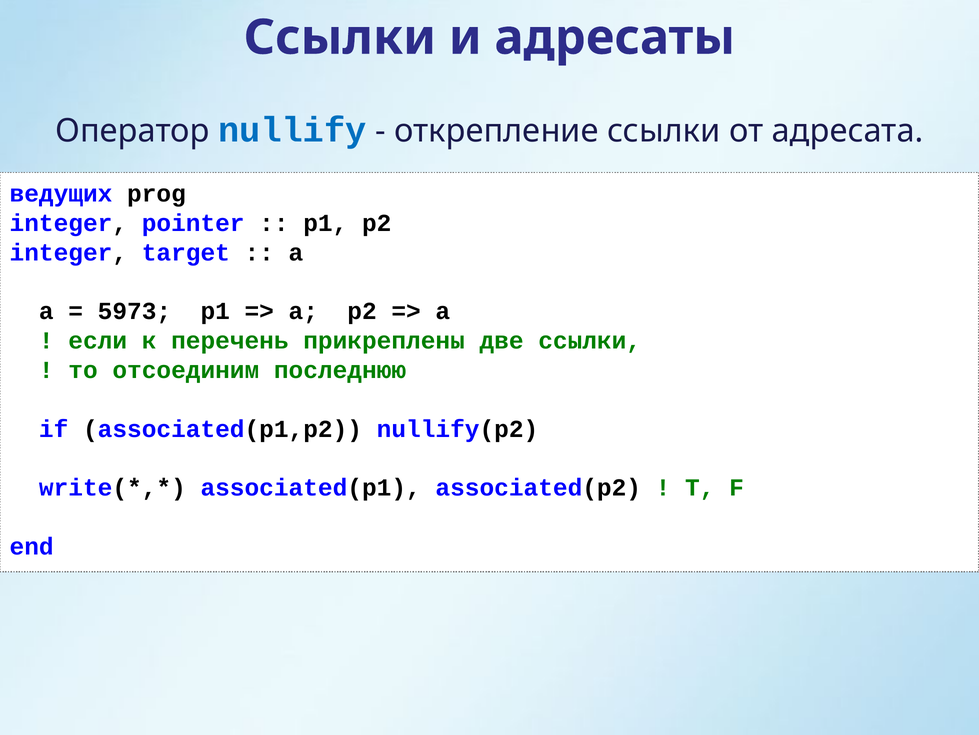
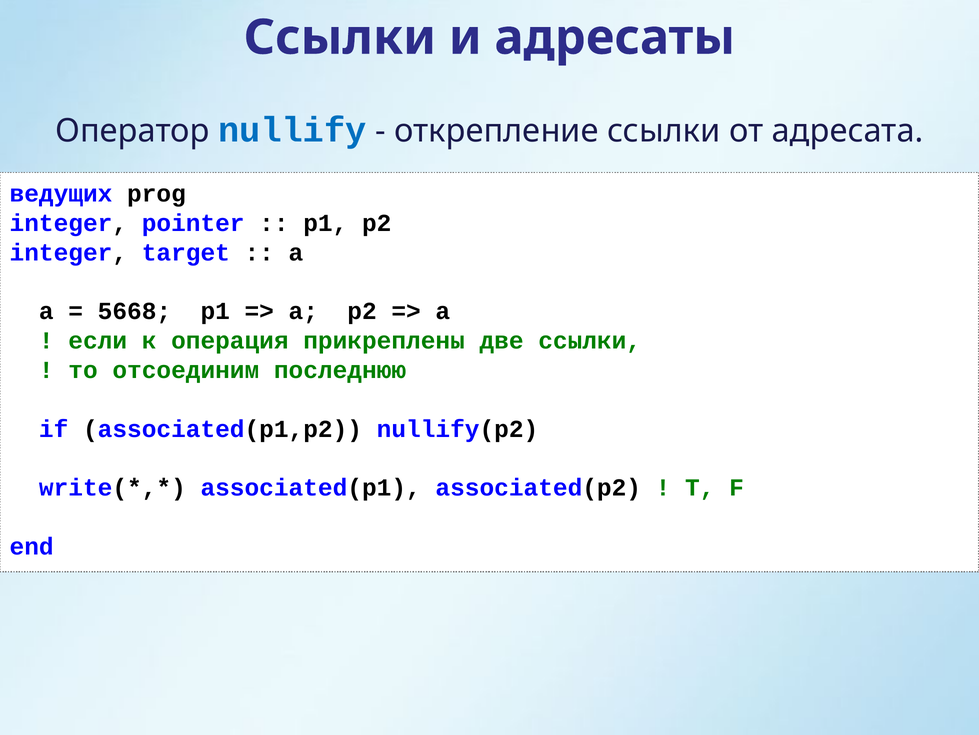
5973: 5973 -> 5668 (134, 311)
перечень: перечень -> операция (230, 340)
